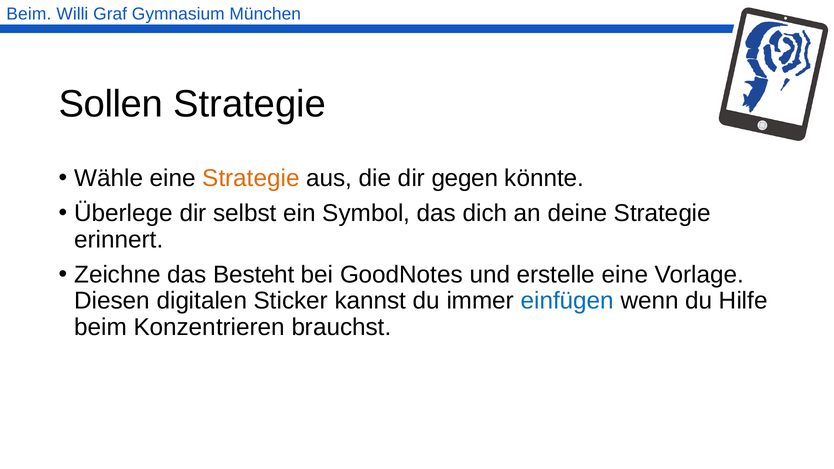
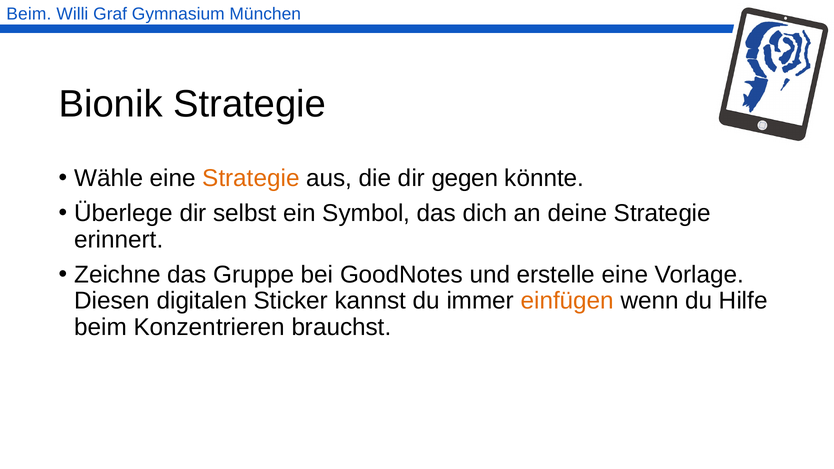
Sollen: Sollen -> Bionik (111, 104)
Besteht: Besteht -> Gruppe (254, 275)
einfügen colour: blue -> orange (567, 301)
